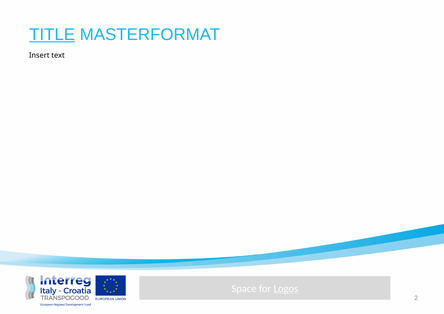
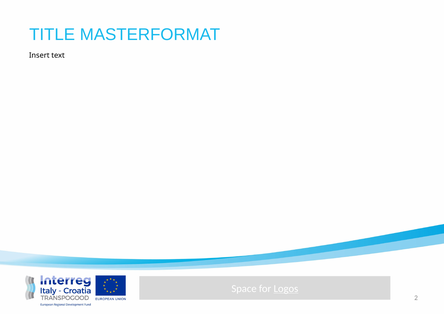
TITLE underline: present -> none (52, 35)
